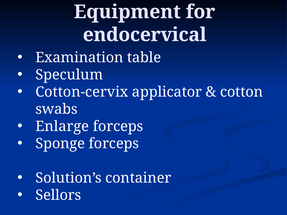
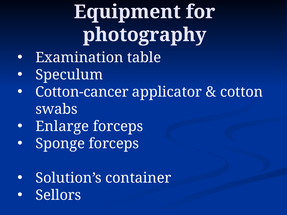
endocervical: endocervical -> photography (145, 35)
Cotton-cervix: Cotton-cervix -> Cotton-cancer (82, 92)
